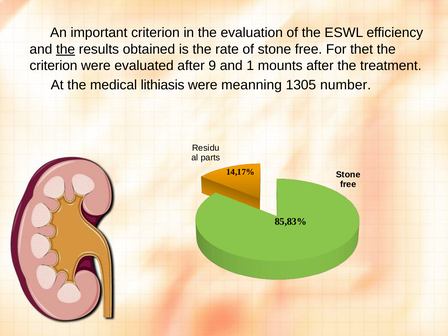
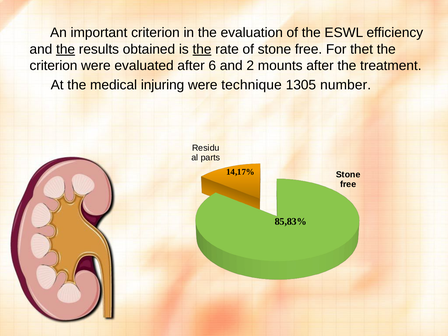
the underline: none -> present (202, 49)
9: 9 -> 6 (212, 66)
1: 1 -> 2 (250, 66)
lithiasis: lithiasis -> injuring (163, 85)
meanning: meanning -> technique (252, 85)
